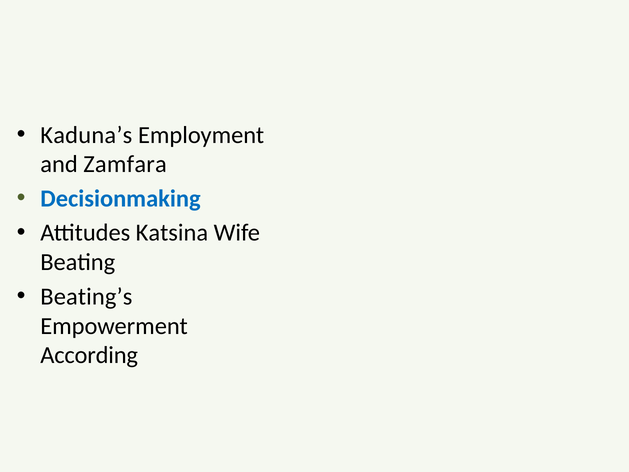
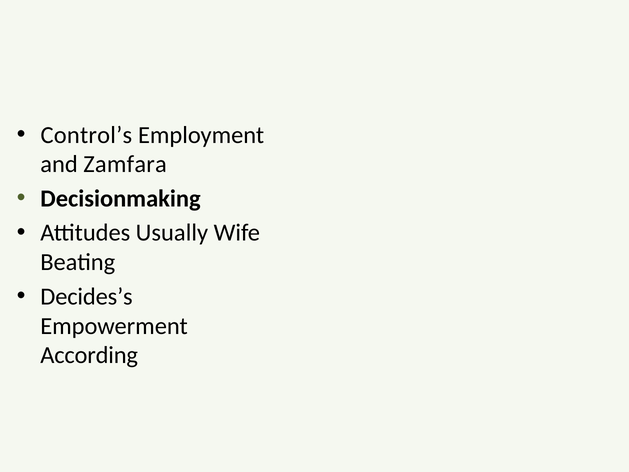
Kaduna’s: Kaduna’s -> Control’s (86, 135)
Decisionmaking colour: blue -> black (120, 199)
Katsina: Katsina -> Usually (172, 233)
Beating’s: Beating’s -> Decides’s (87, 296)
